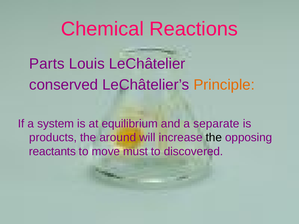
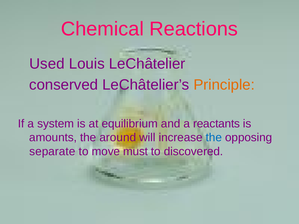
Parts: Parts -> Used (47, 64)
separate: separate -> reactants (216, 124)
products: products -> amounts (53, 138)
the colour: black -> blue (214, 138)
reactants: reactants -> separate (52, 152)
